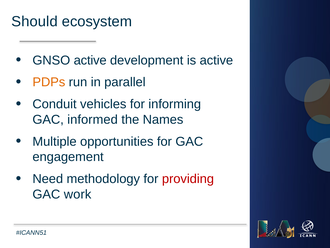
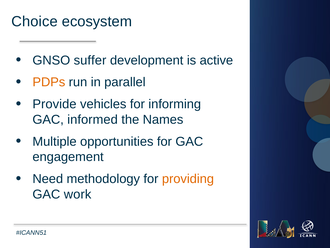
Should: Should -> Choice (35, 22)
GNSO active: active -> suffer (90, 60)
Conduit: Conduit -> Provide (54, 104)
providing colour: red -> orange (188, 179)
